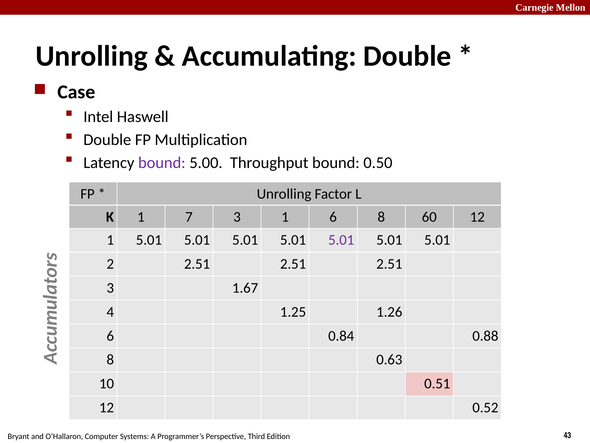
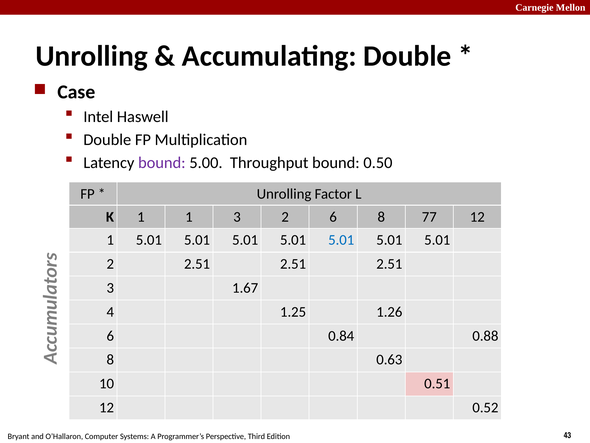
1 7: 7 -> 1 (189, 217)
3 1: 1 -> 2 (285, 217)
60: 60 -> 77 (429, 217)
5.01 colour: purple -> blue (341, 240)
